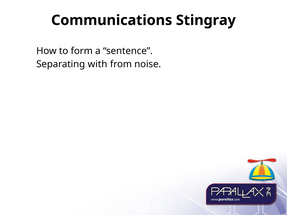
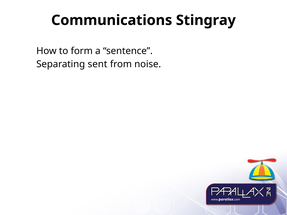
with: with -> sent (98, 64)
